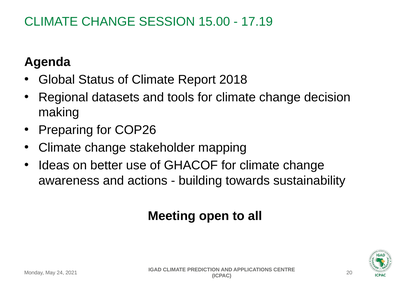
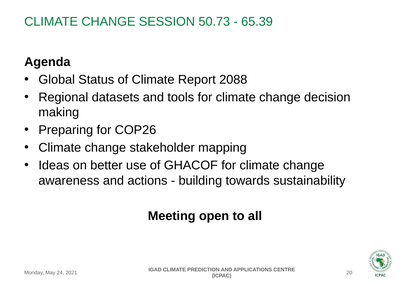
15.00: 15.00 -> 50.73 (214, 22)
17.19: 17.19 -> 65.39 (257, 22)
2018: 2018 -> 2088 (233, 80)
